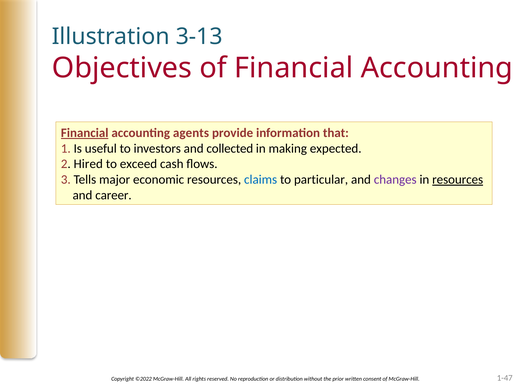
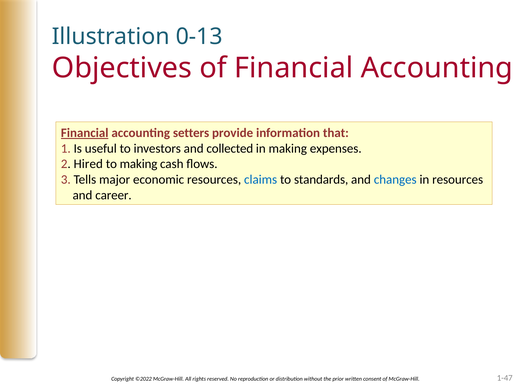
3-13: 3-13 -> 0-13 (199, 37)
agents: agents -> setters (191, 133)
expected: expected -> expenses (336, 149)
to exceed: exceed -> making (139, 164)
particular: particular -> standards (321, 180)
changes colour: purple -> blue (395, 180)
resources underline: present -> none (458, 180)
